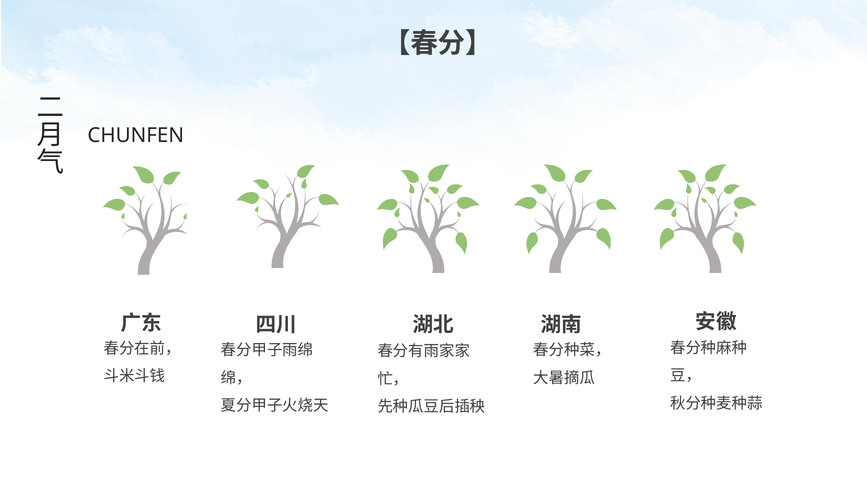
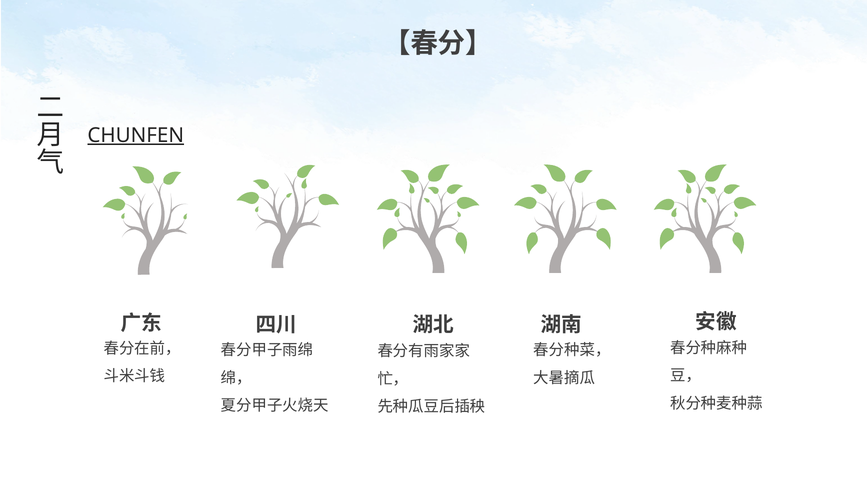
CHUNFEN underline: none -> present (136, 135)
